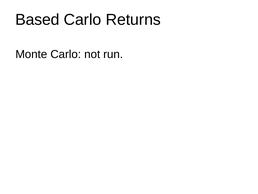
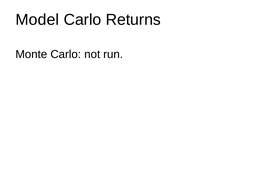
Based: Based -> Model (37, 20)
